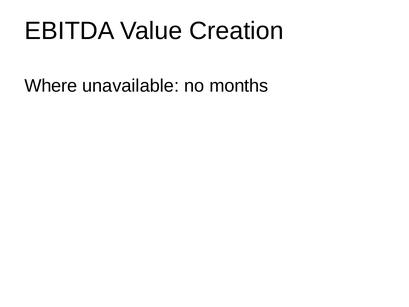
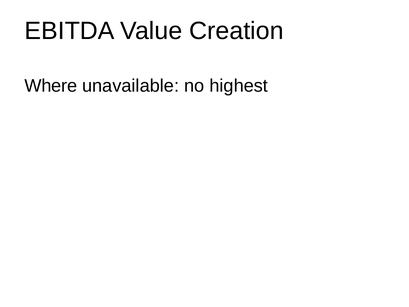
months: months -> highest (239, 86)
